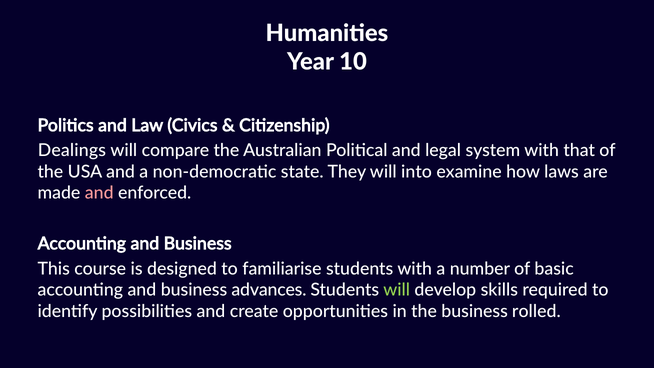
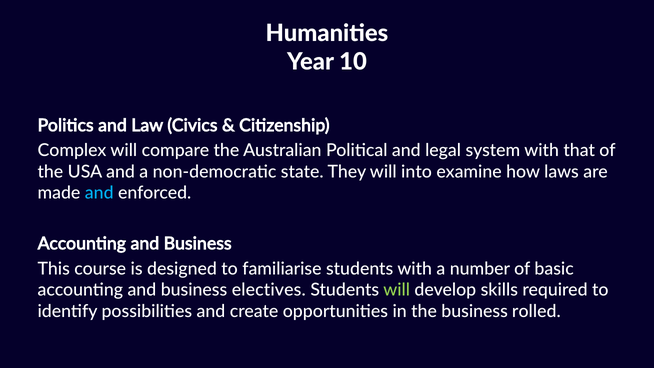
Dealings: Dealings -> Complex (72, 151)
and colour: pink -> light blue (99, 193)
advances: advances -> electives (269, 290)
